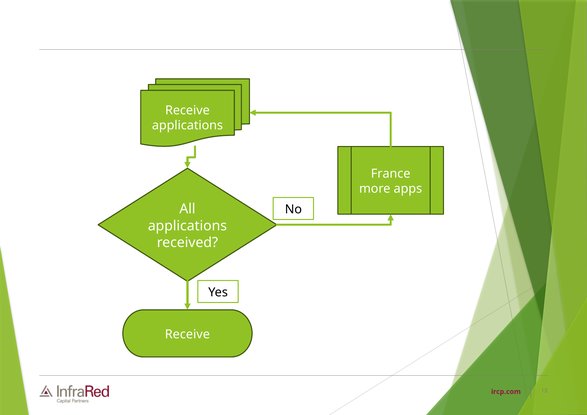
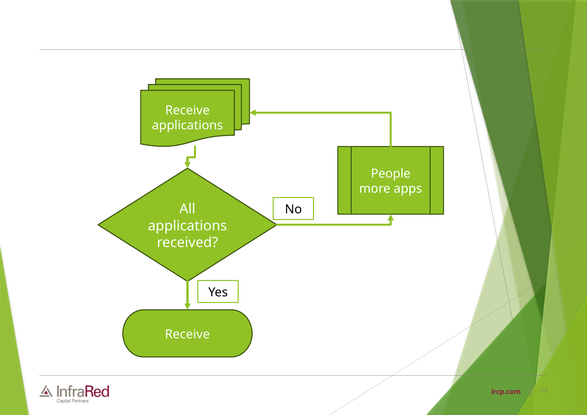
France: France -> People (391, 174)
